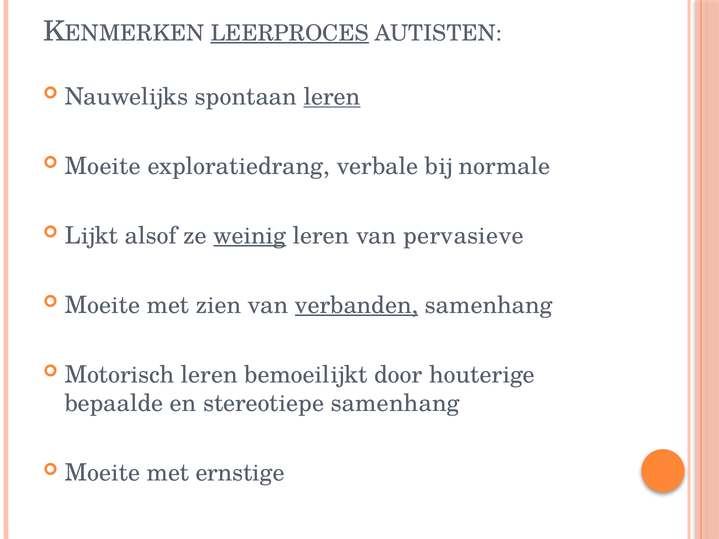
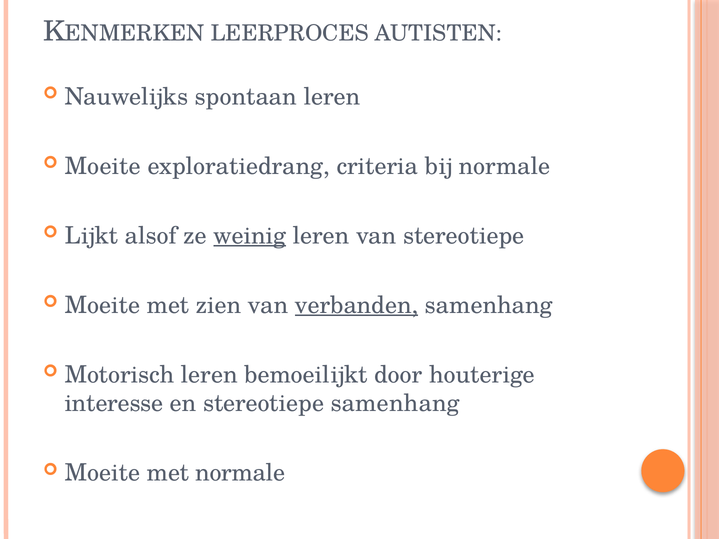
LEERPROCES underline: present -> none (290, 33)
leren underline: present -> none (332, 97)
verbale: verbale -> criteria (377, 166)
van pervasieve: pervasieve -> stereotiepe (464, 236)
bepaalde: bepaalde -> interesse (114, 404)
met ernstige: ernstige -> normale (240, 473)
